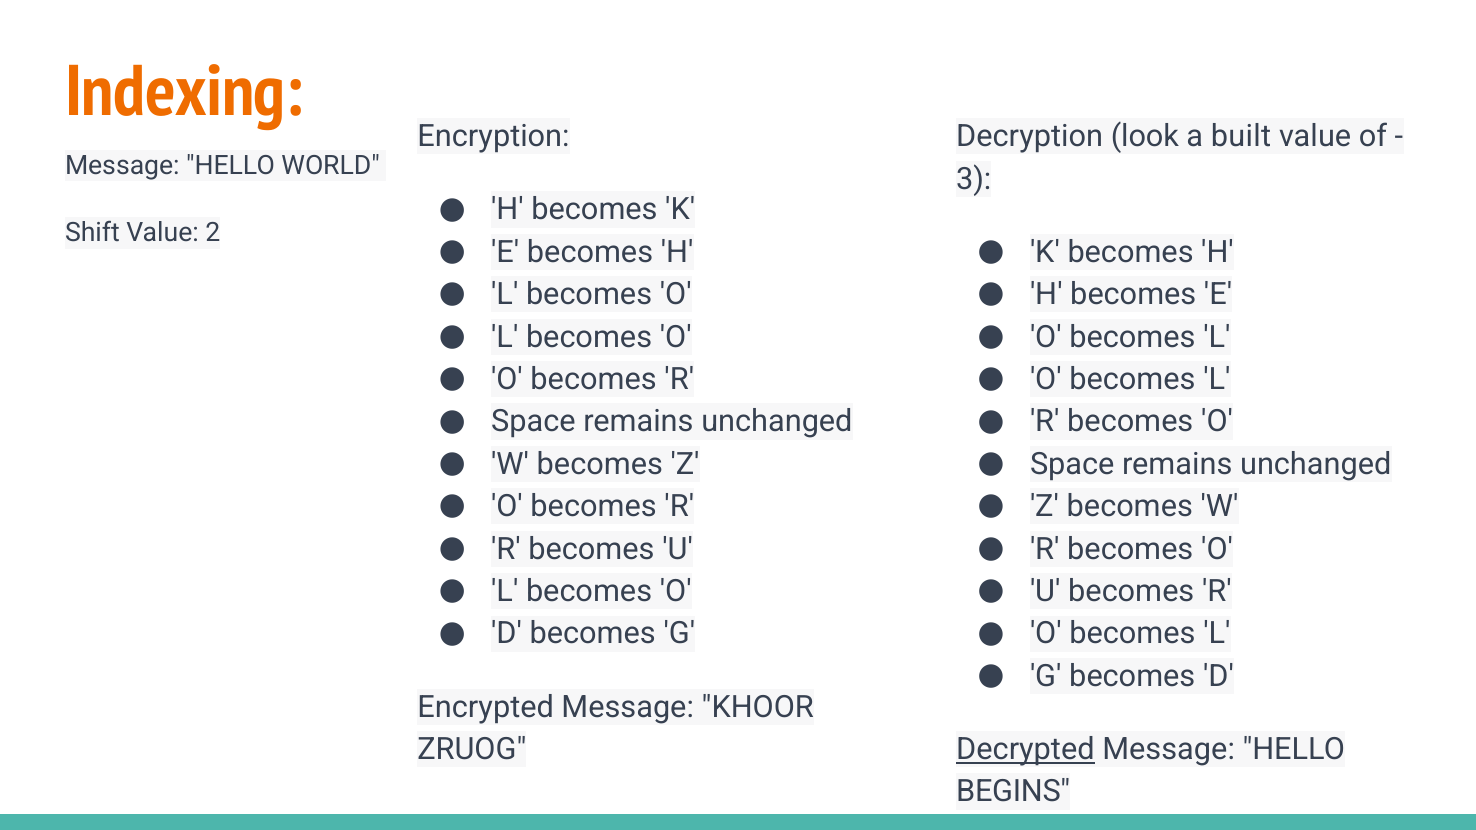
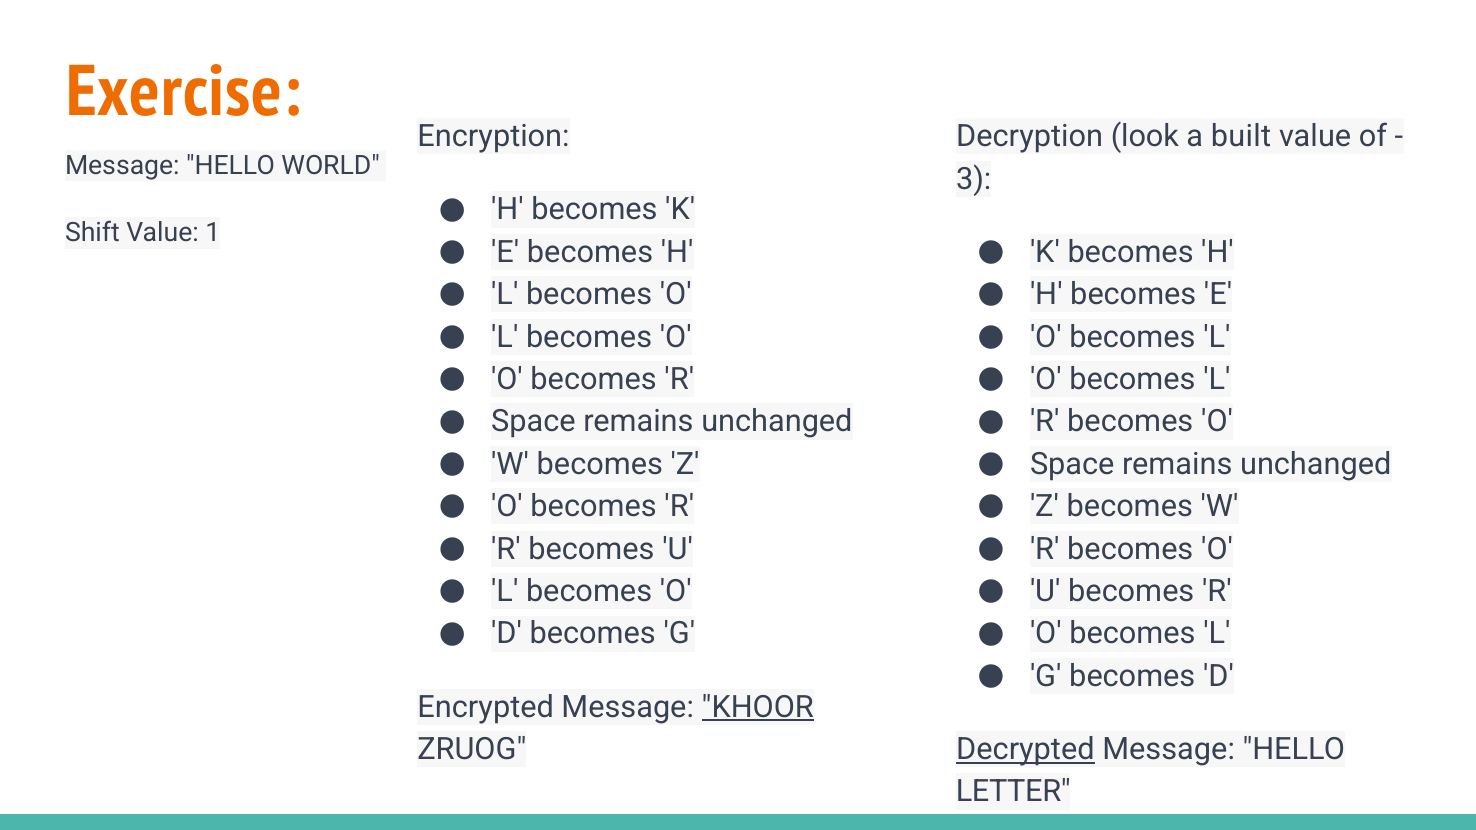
Indexing: Indexing -> Exercise (184, 91)
2: 2 -> 1 (213, 233)
KHOOR underline: none -> present (758, 707)
BEGINS: BEGINS -> LETTER (1013, 792)
